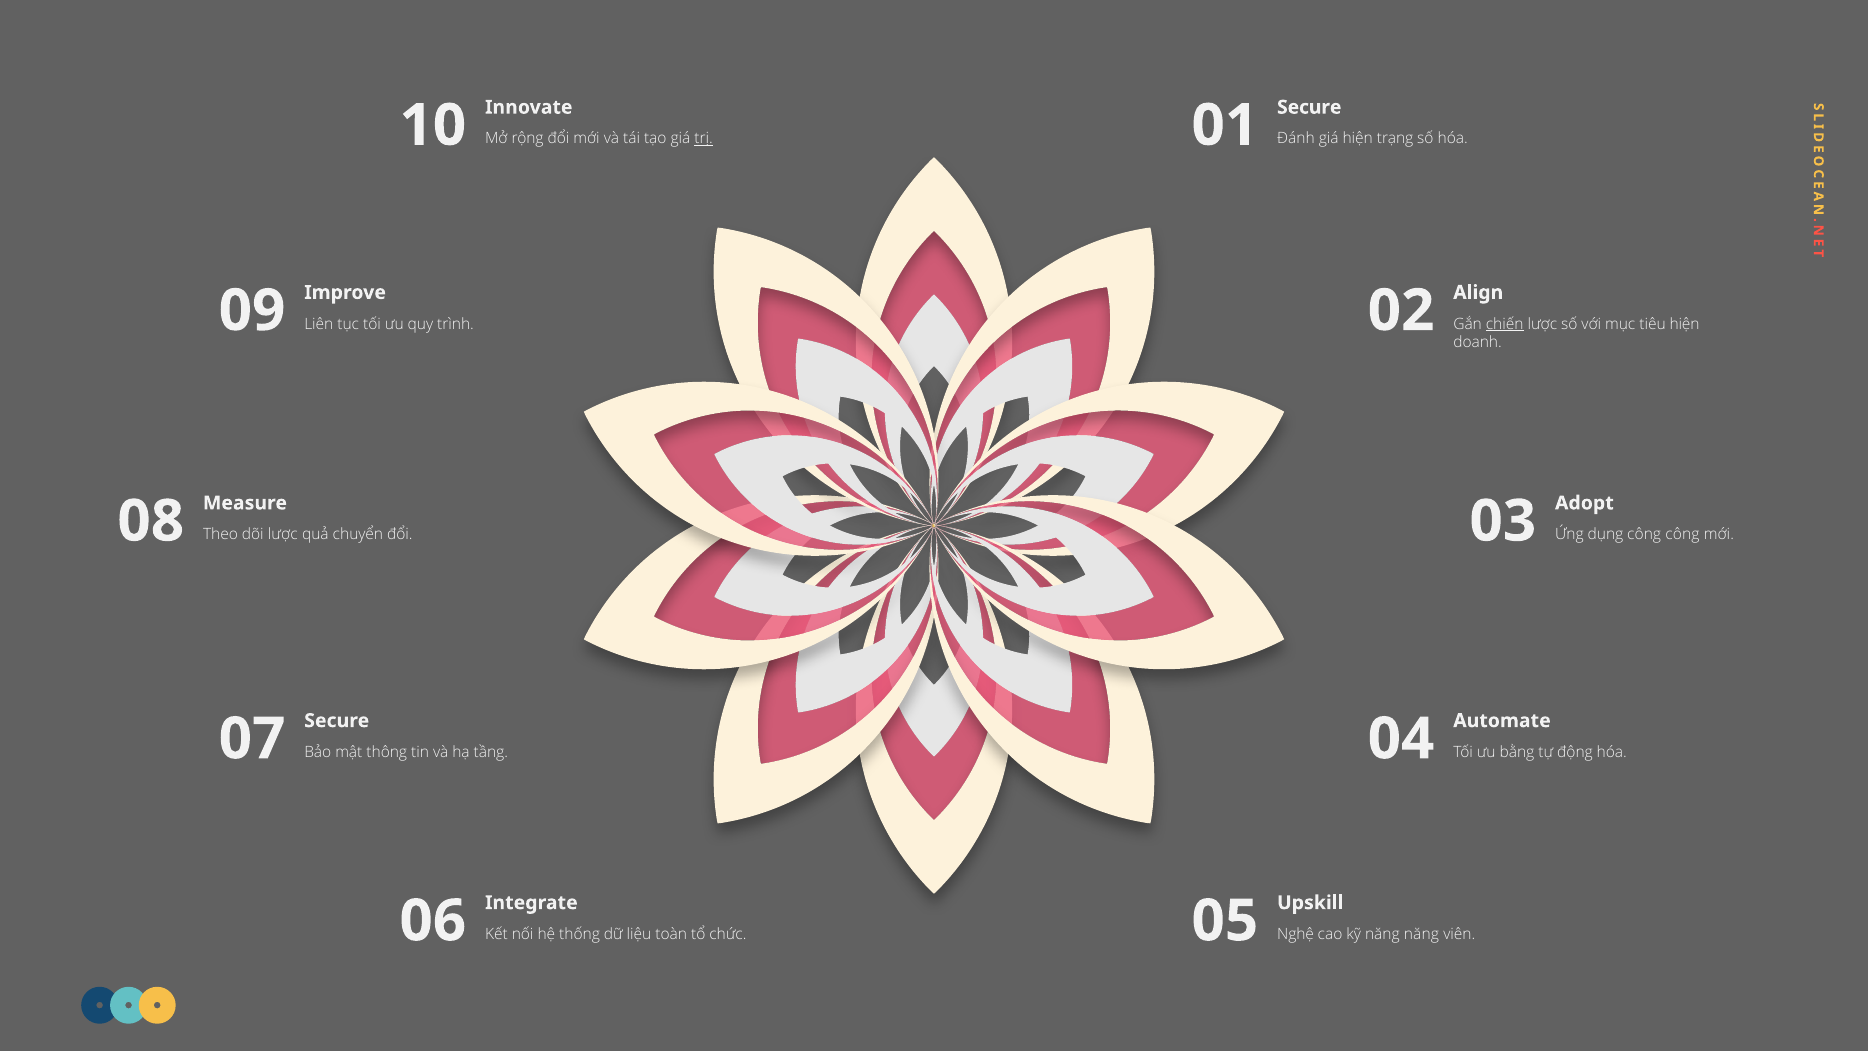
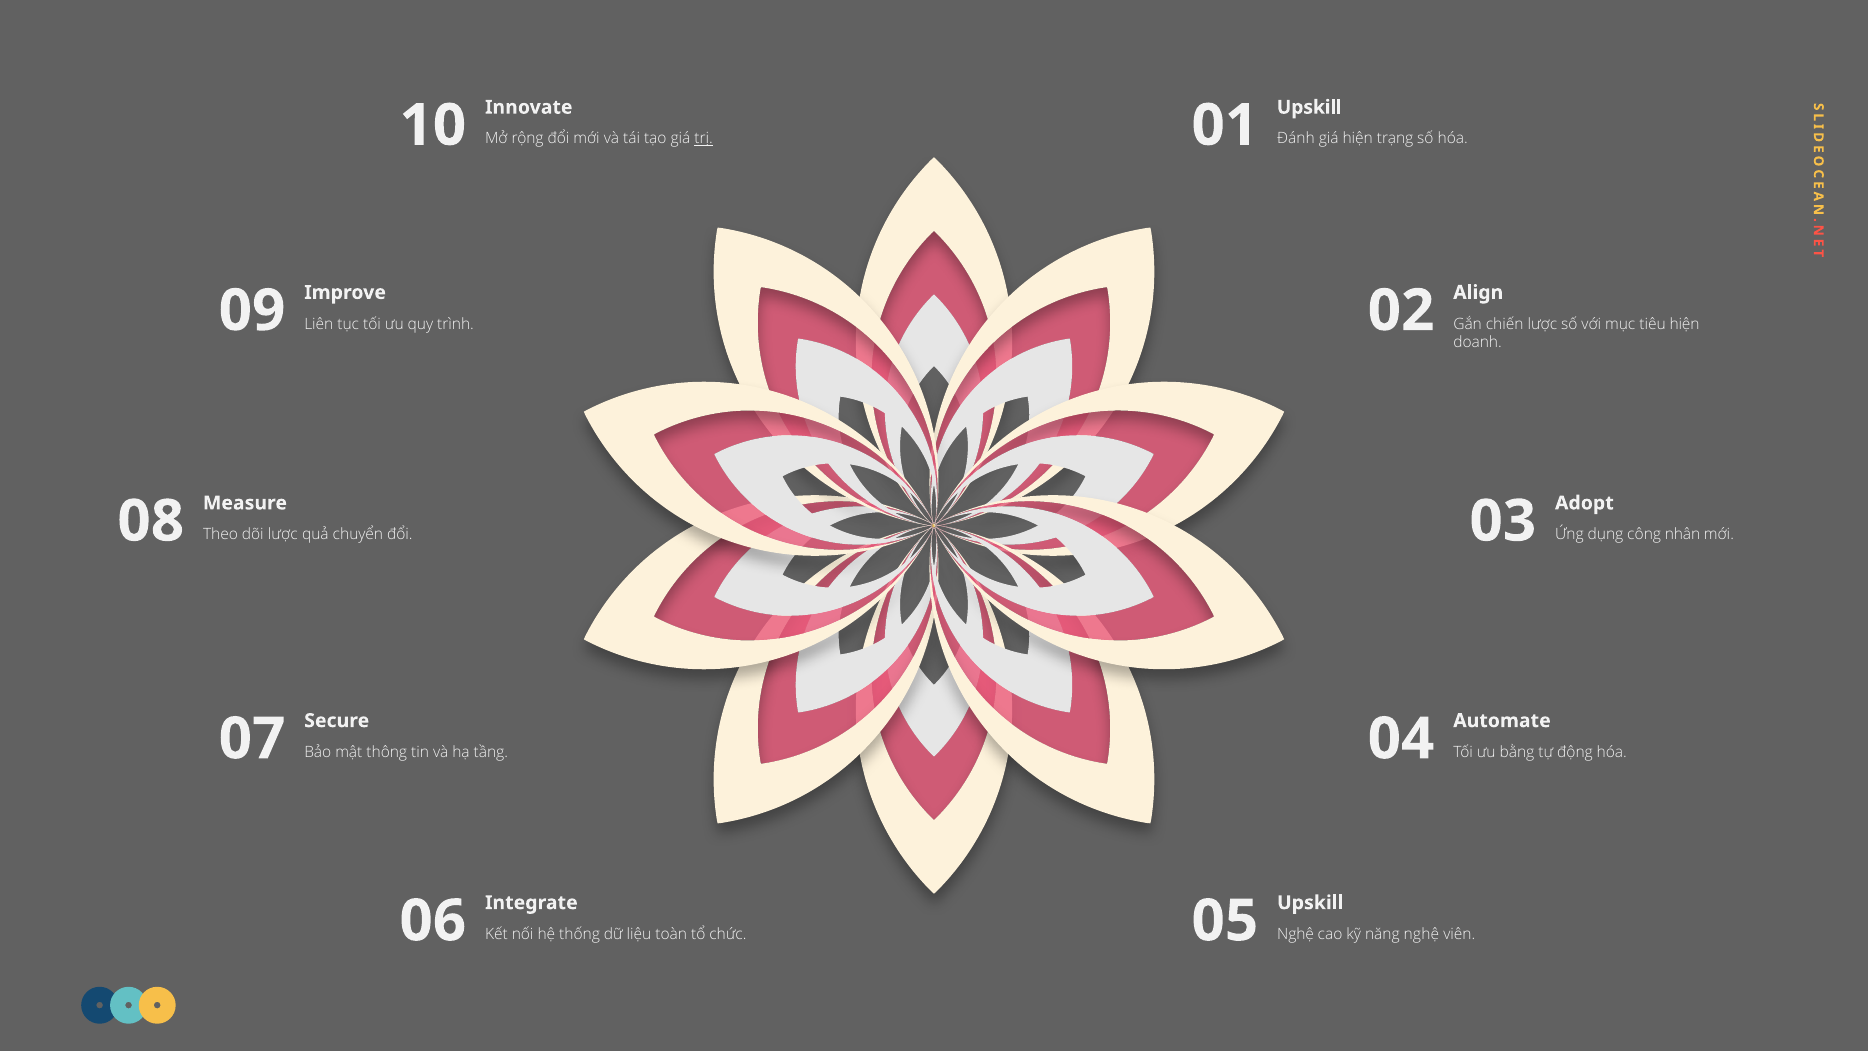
Secure: Secure -> Upskill (1309, 107)
chiến underline: present -> none (1505, 324)
công công: công -> nhân (1683, 534)
năng năng: năng -> nghệ (1421, 934)
